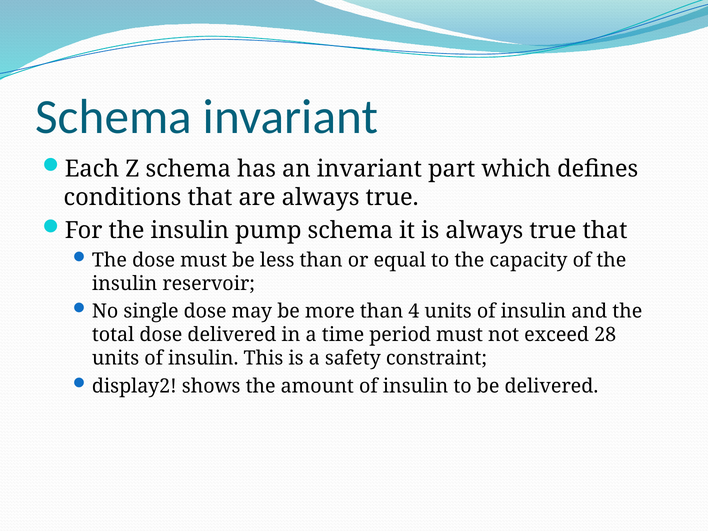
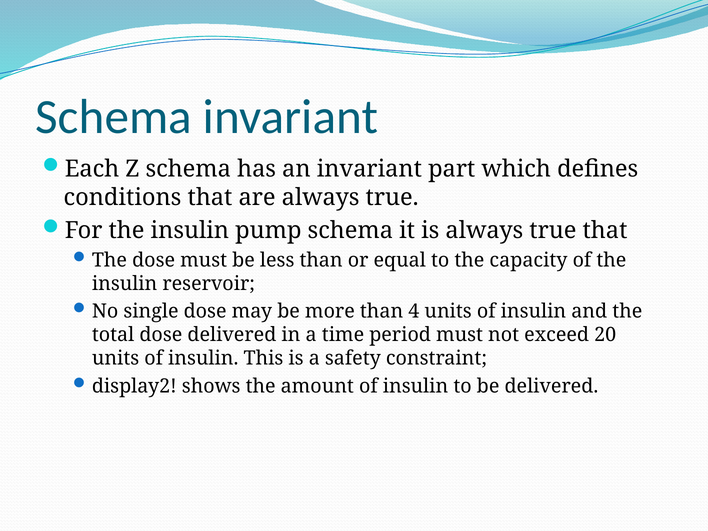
28: 28 -> 20 (605, 335)
